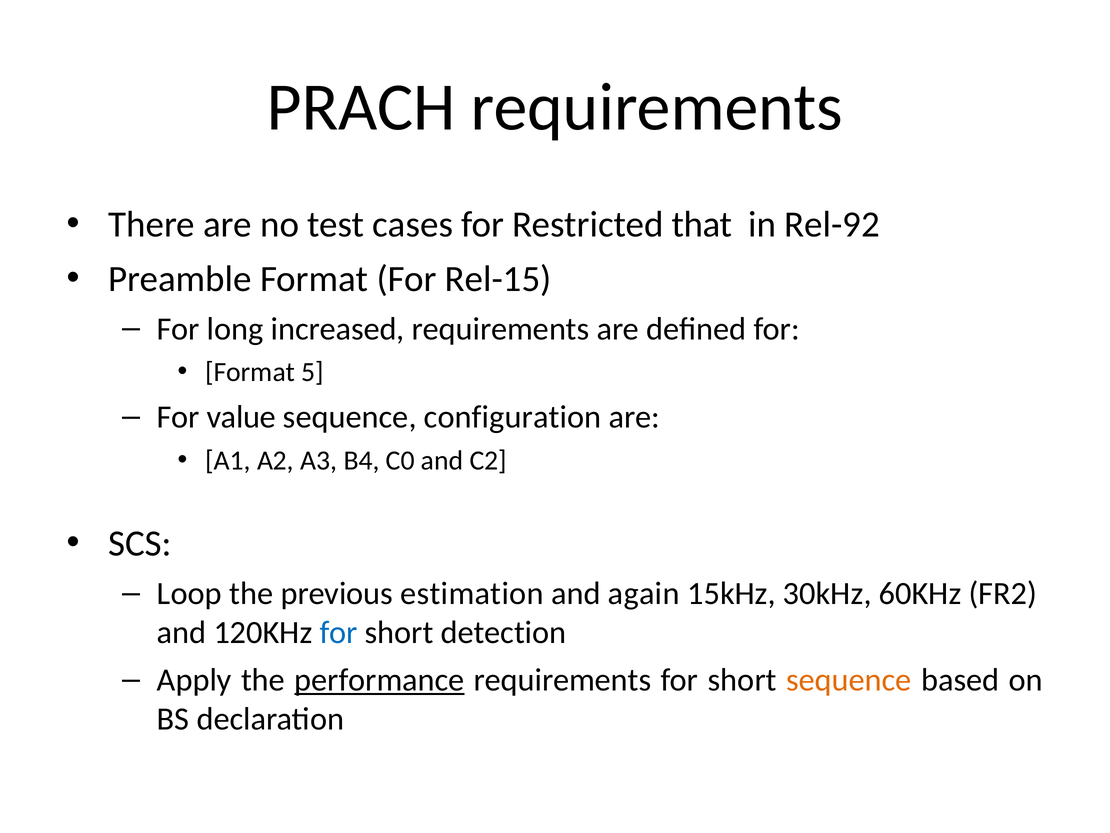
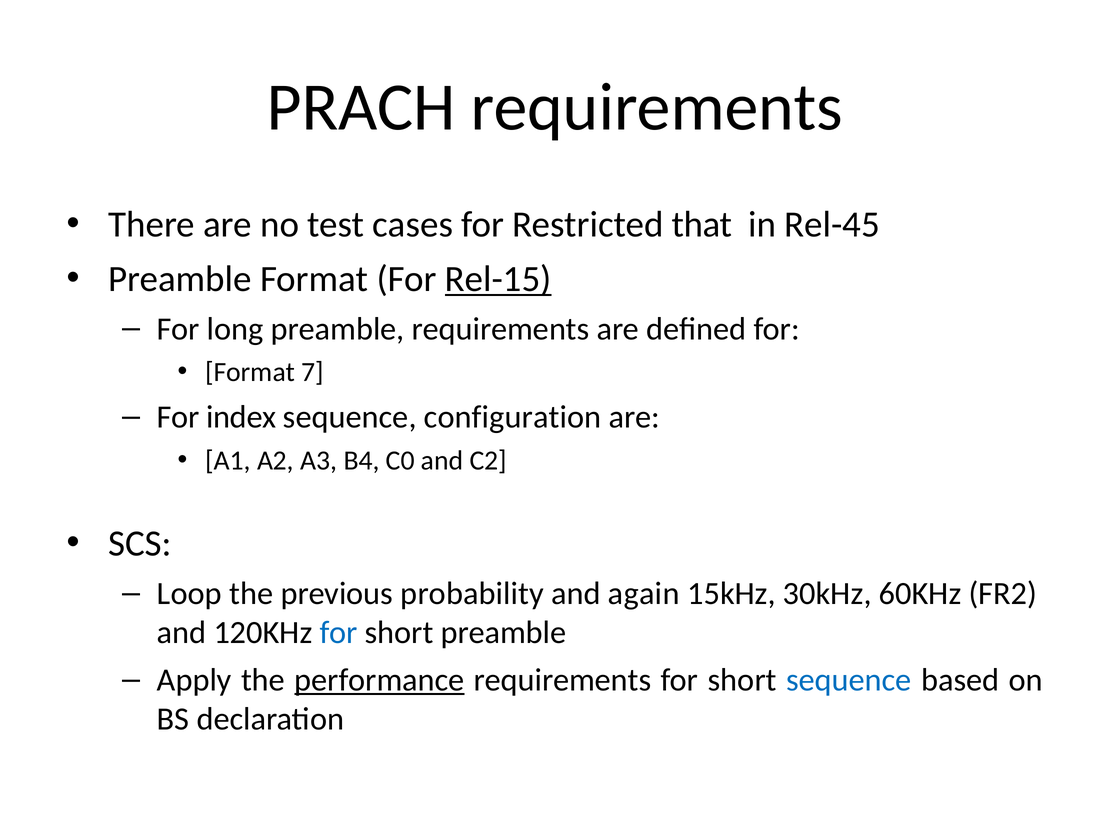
Rel-92: Rel-92 -> Rel-45 (832, 225)
Rel-15 underline: none -> present (498, 279)
long increased: increased -> preamble (338, 329)
5: 5 -> 7 (312, 372)
value: value -> index (241, 417)
estimation: estimation -> probability (472, 593)
short detection: detection -> preamble (503, 632)
sequence colour: orange -> blue (849, 680)
